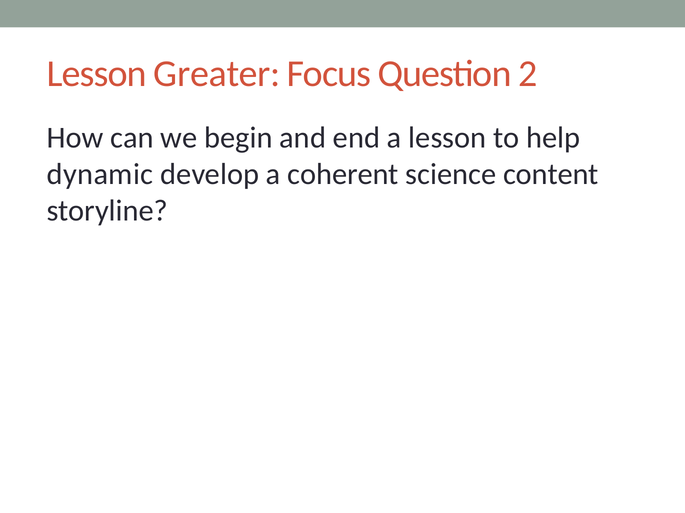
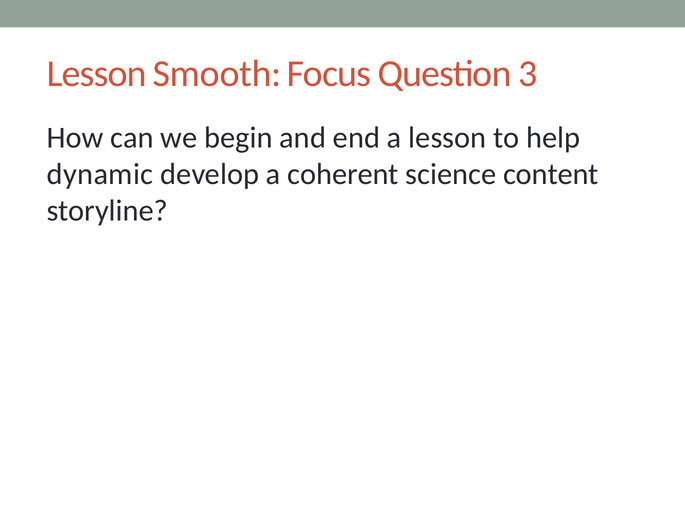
Greater: Greater -> Smooth (217, 74)
2: 2 -> 3 (528, 74)
